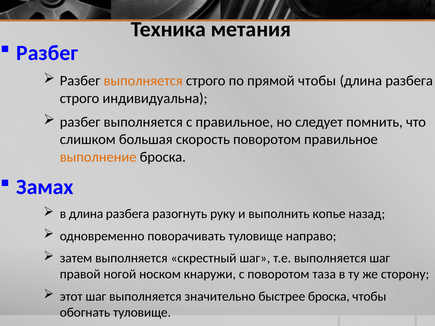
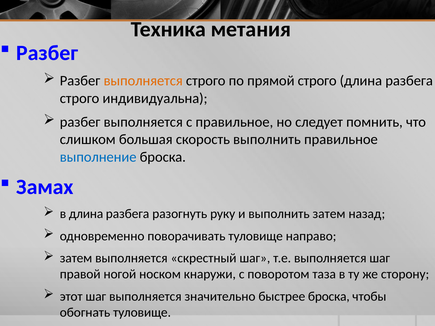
прямой чтобы: чтобы -> строго (317, 81)
скорость поворотом: поворотом -> выполнить (267, 140)
выполнение colour: orange -> blue (98, 157)
выполнить копье: копье -> затем (329, 214)
